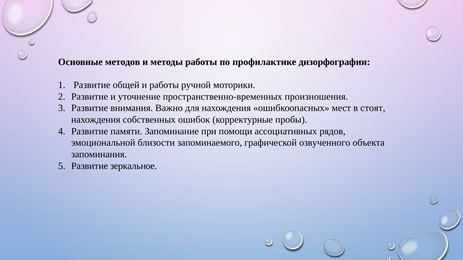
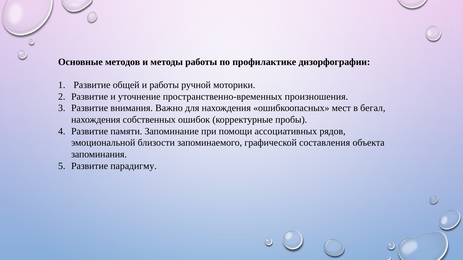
стоят: стоят -> бегал (373, 108)
озвученного: озвученного -> составления (325, 143)
зеркальное: зеркальное -> парадигму (134, 166)
